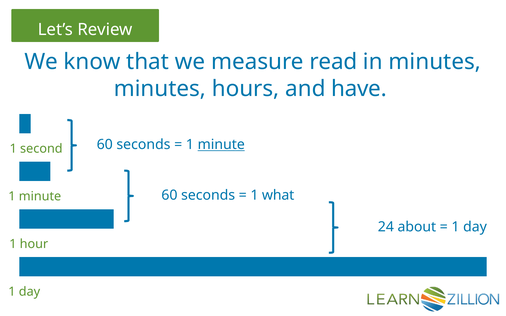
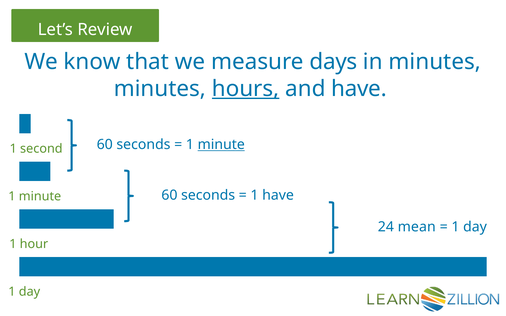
read: read -> days (333, 62)
hours underline: none -> present (246, 89)
1 what: what -> have (278, 195)
about: about -> mean (417, 227)
